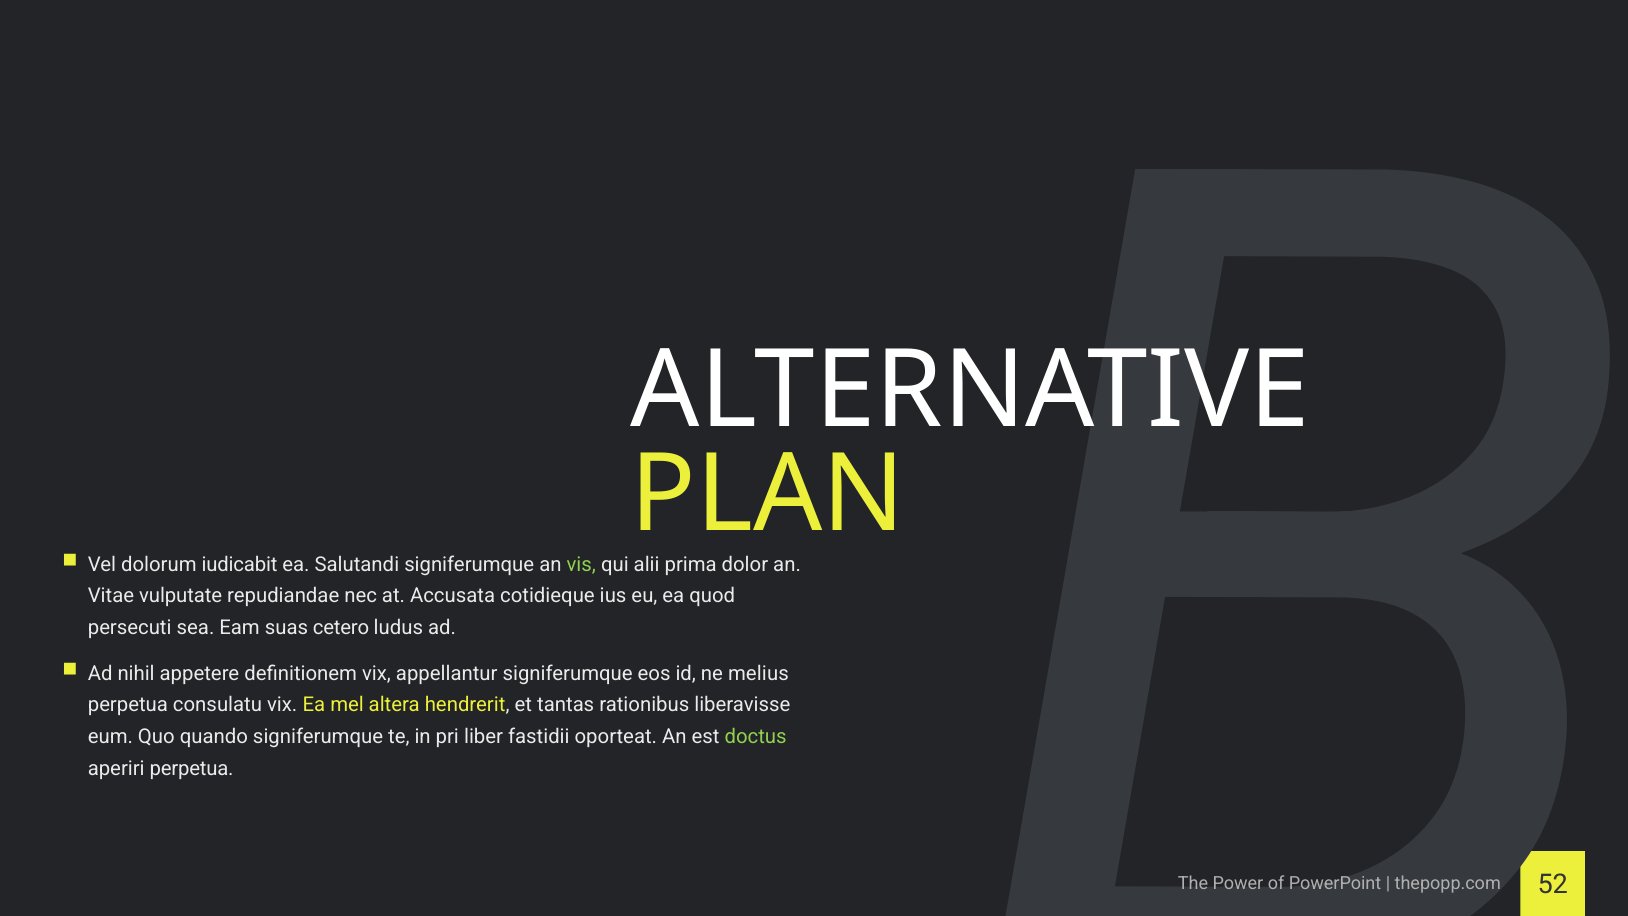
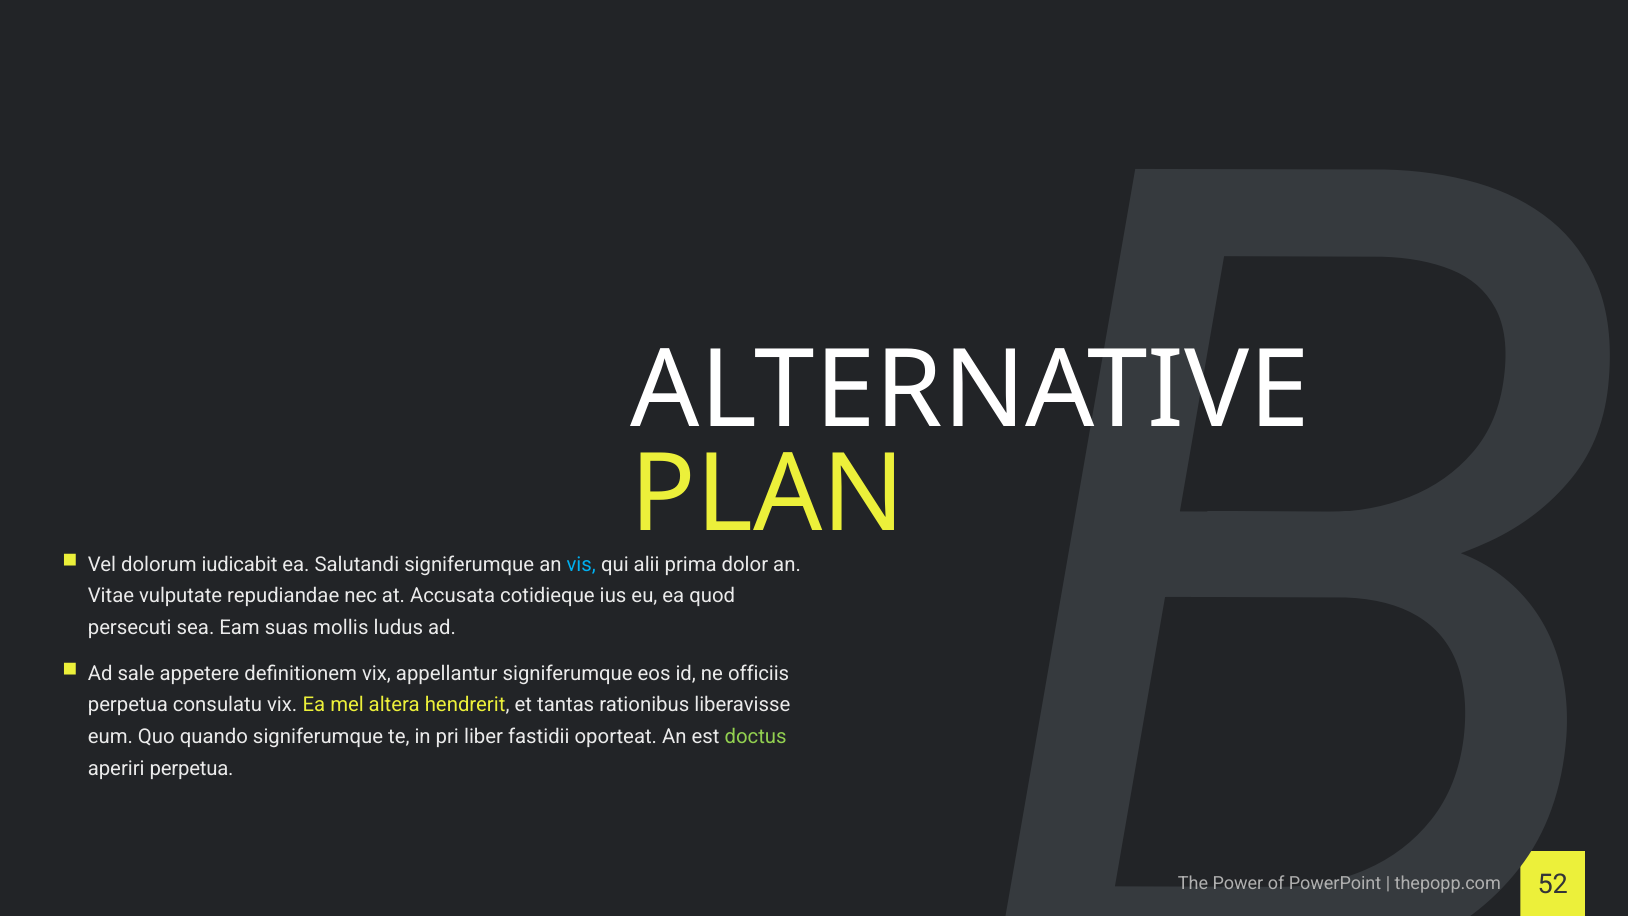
vis colour: light green -> light blue (581, 564)
cetero: cetero -> mollis (341, 628)
nihil: nihil -> sale (136, 673)
melius: melius -> officiis (759, 673)
